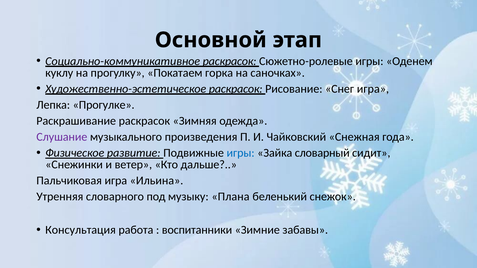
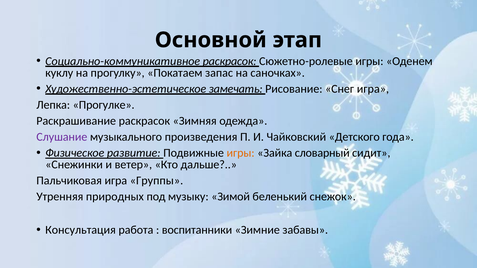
горка: горка -> запас (219, 73)
Художественно-эстетическое раскрасок: раскрасок -> замечать (236, 89)
Снежная: Снежная -> Детского (354, 137)
игры colour: blue -> orange (241, 153)
Ильина: Ильина -> Группы (157, 181)
словарного: словарного -> природных (115, 197)
Плана: Плана -> Зимой (231, 197)
